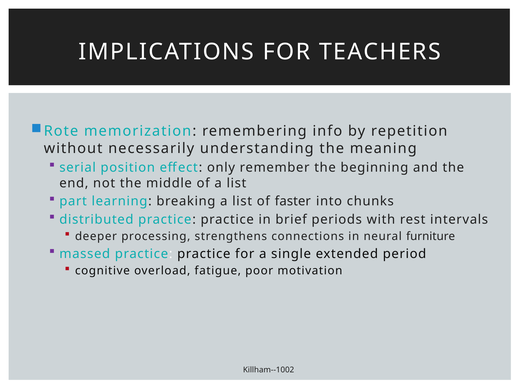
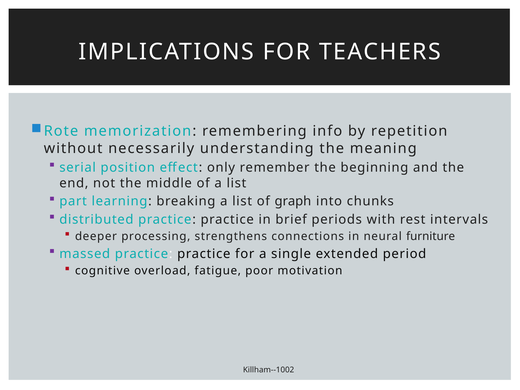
faster: faster -> graph (293, 201)
